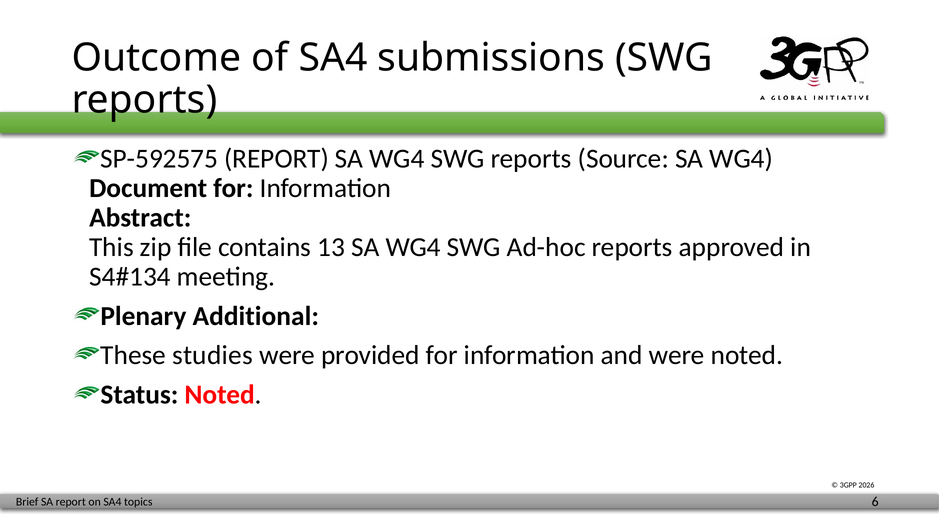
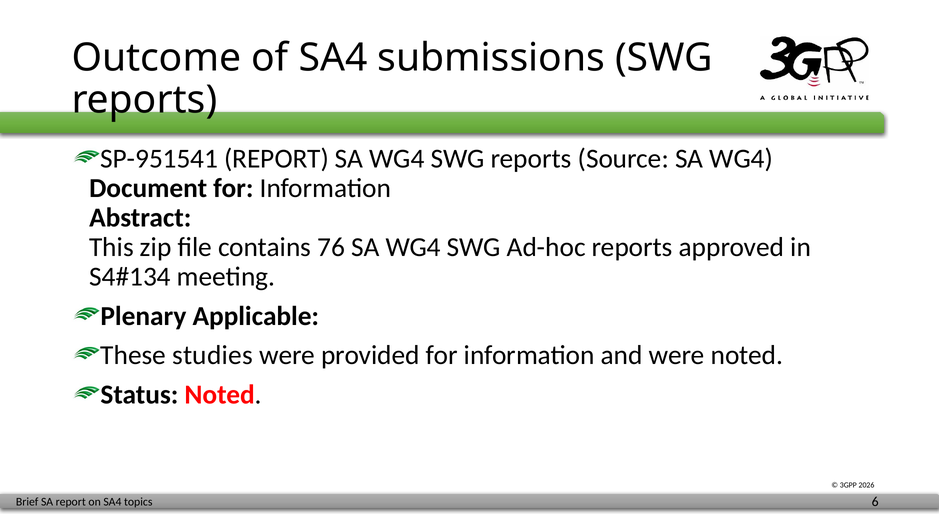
SP-592575: SP-592575 -> SP-951541 (159, 159)
13: 13 -> 76 (331, 247)
Additional: Additional -> Applicable (256, 316)
